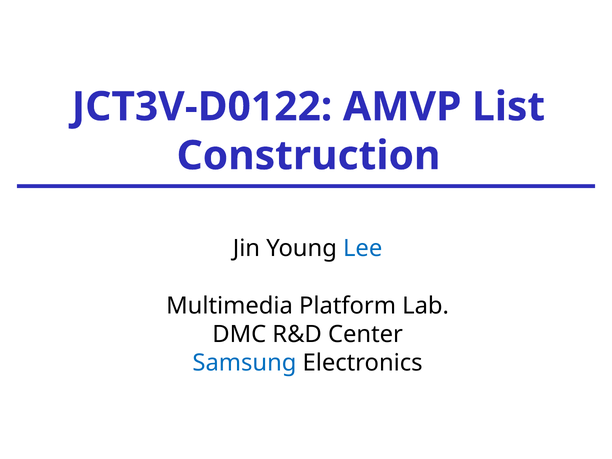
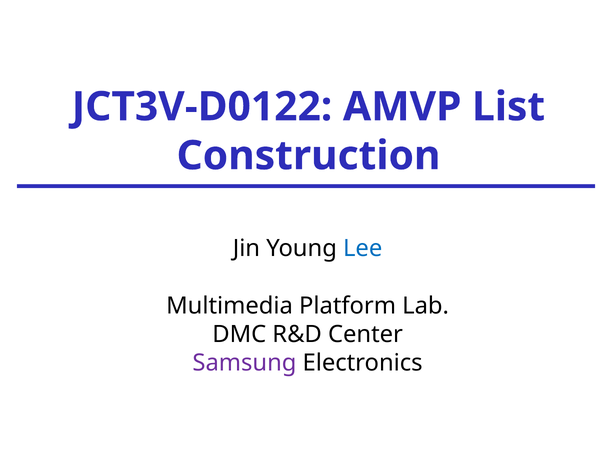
Samsung colour: blue -> purple (244, 363)
